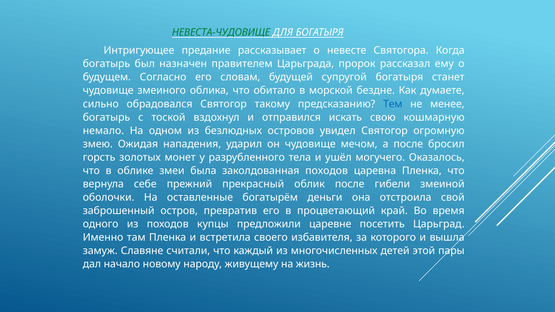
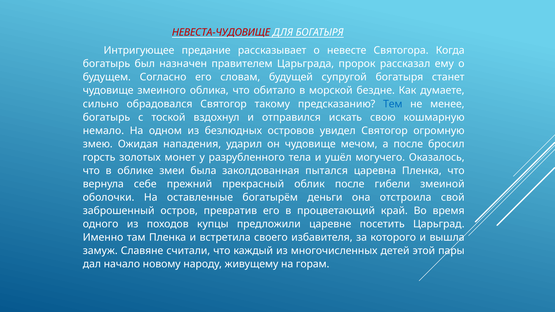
НЕВЕСТА-ЧУДОВИЩЕ colour: green -> red (221, 33)
заколдованная походов: походов -> пытался (327, 171)
жизнь: жизнь -> горам (313, 264)
